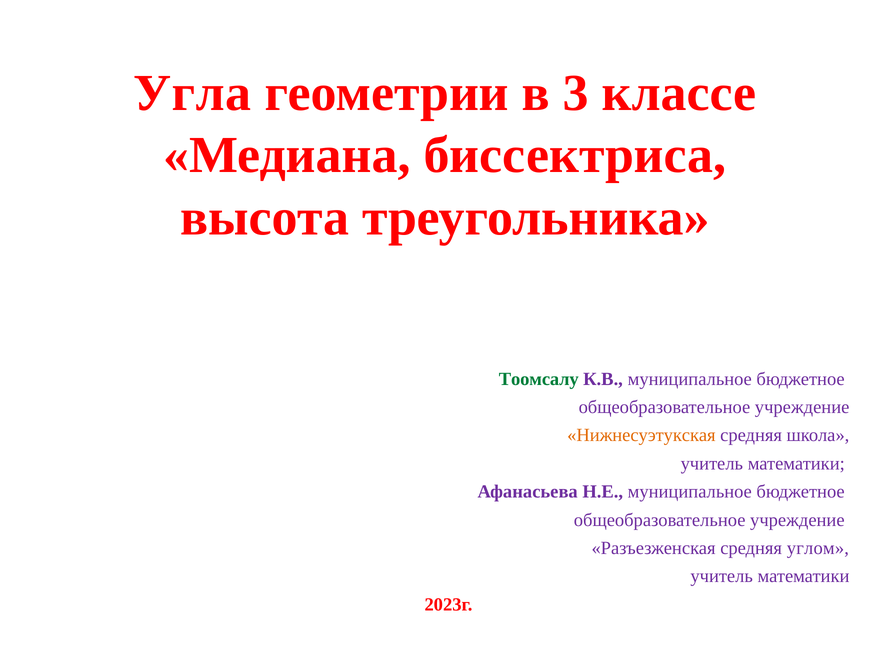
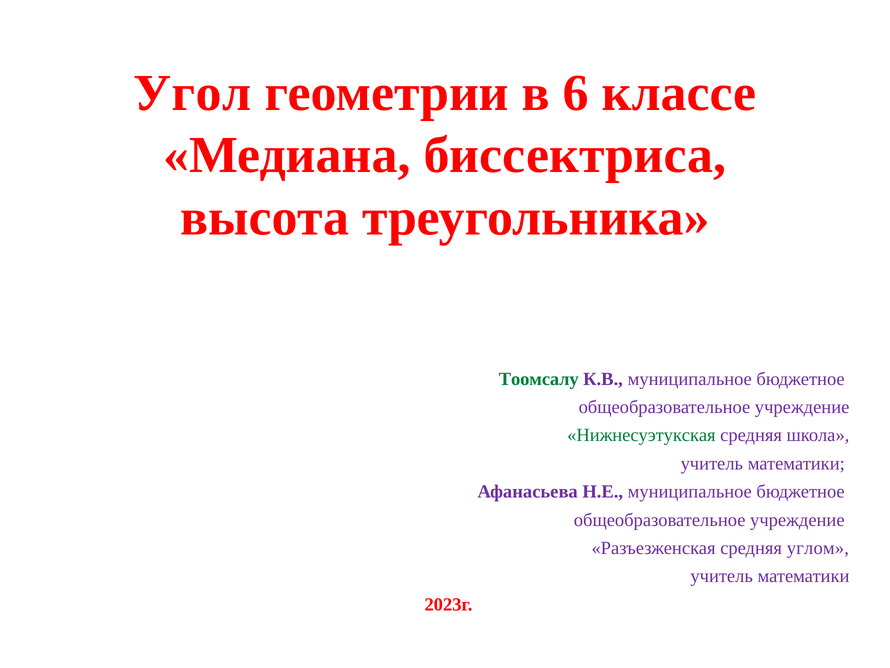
Угла: Угла -> Угол (192, 93)
3: 3 -> 6 (576, 93)
Нижнесуэтукская colour: orange -> green (641, 435)
